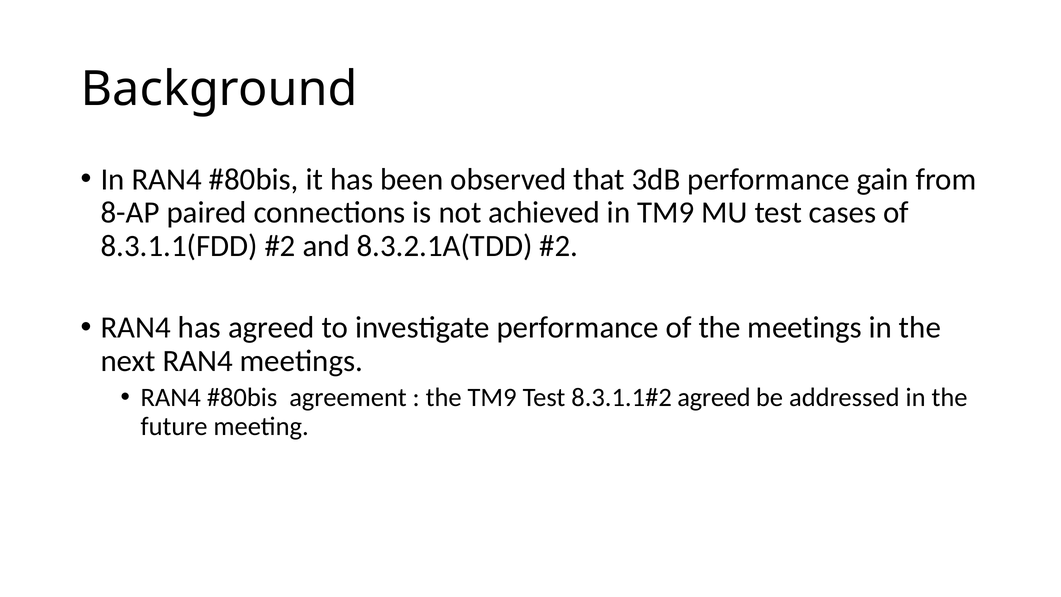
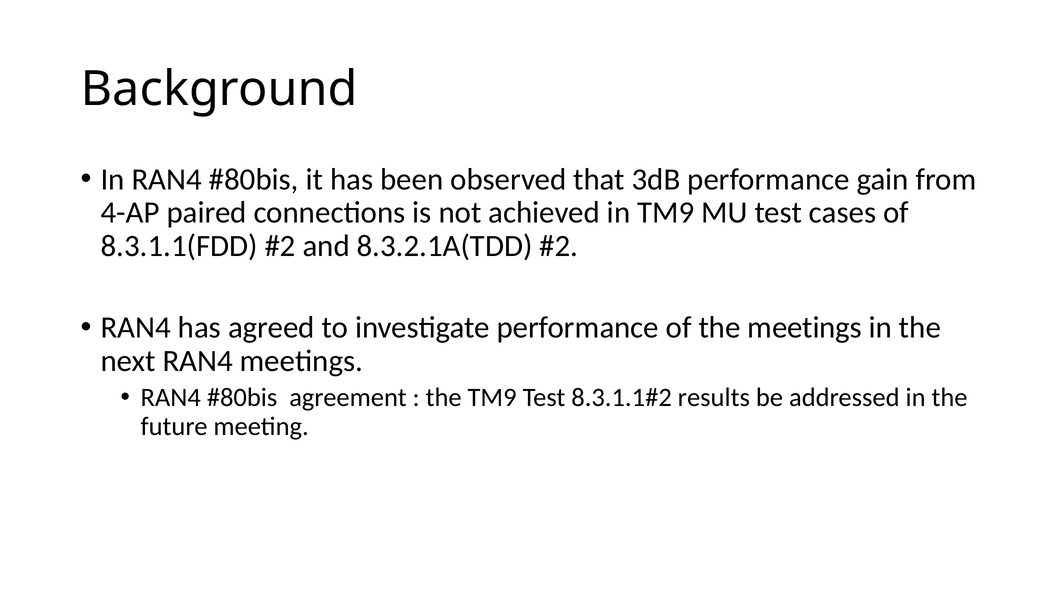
8-AP: 8-AP -> 4-AP (130, 213)
agreed: agreed -> results (714, 397)
